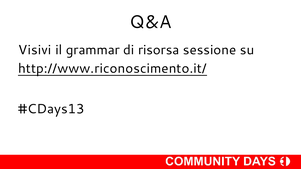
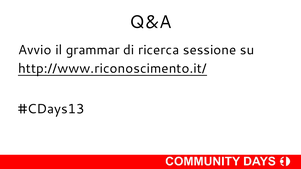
Visivi: Visivi -> Avvio (35, 50)
risorsa: risorsa -> ricerca (159, 50)
